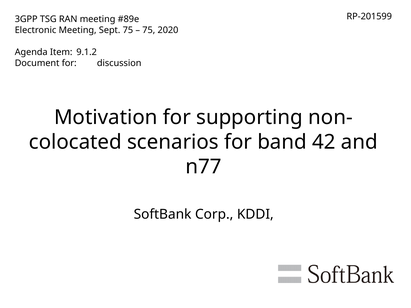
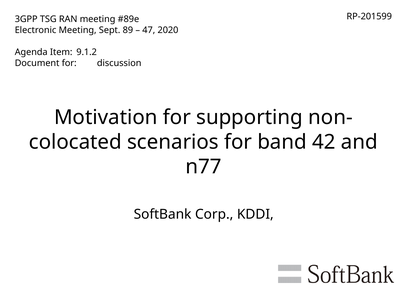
Sept 75: 75 -> 89 (128, 30)
75: 75 -> 47 (149, 30)
